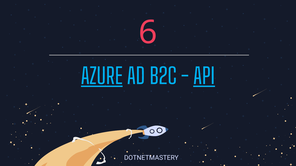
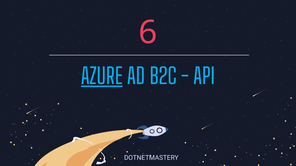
API underline: present -> none (204, 77)
